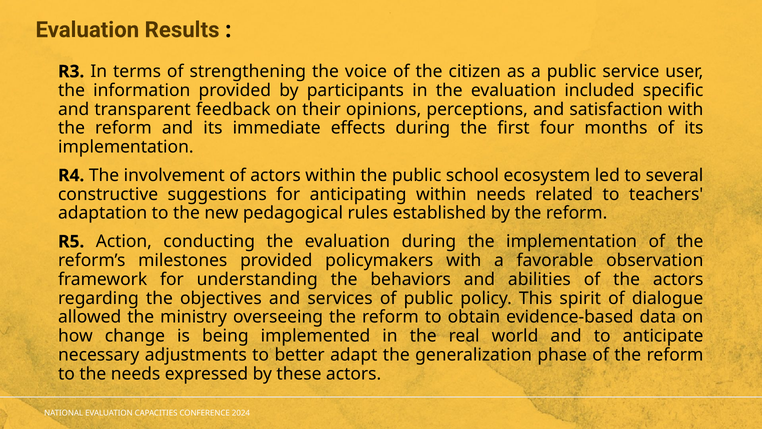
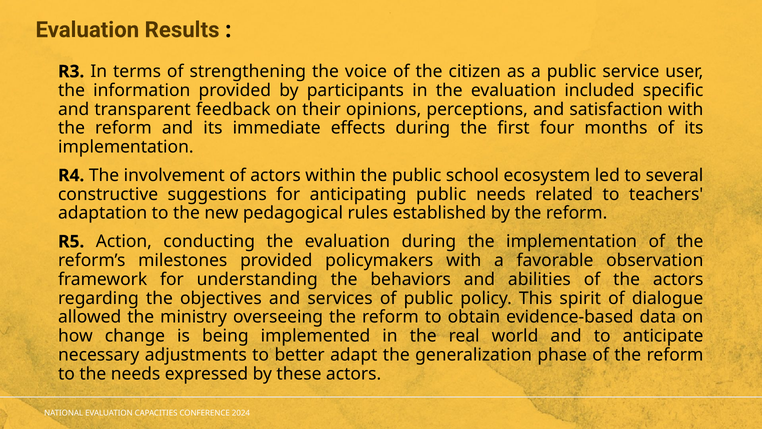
anticipating within: within -> public (441, 194)
